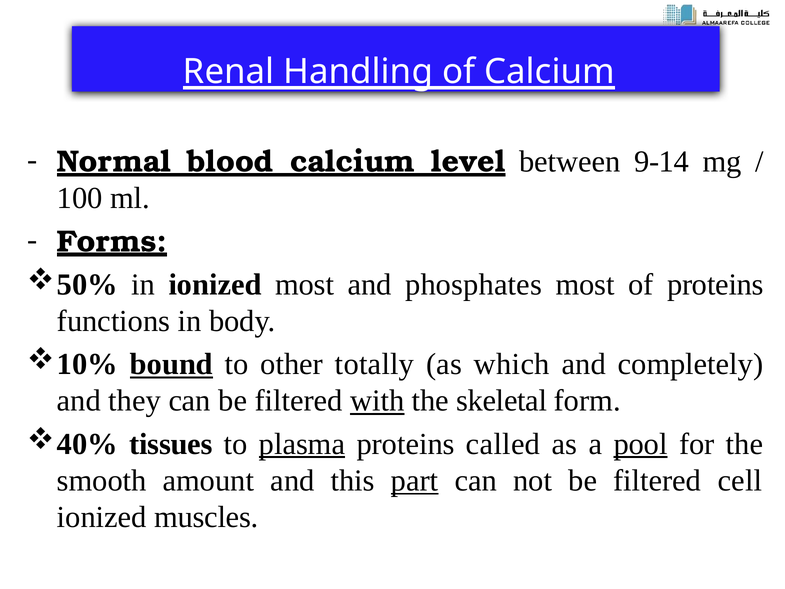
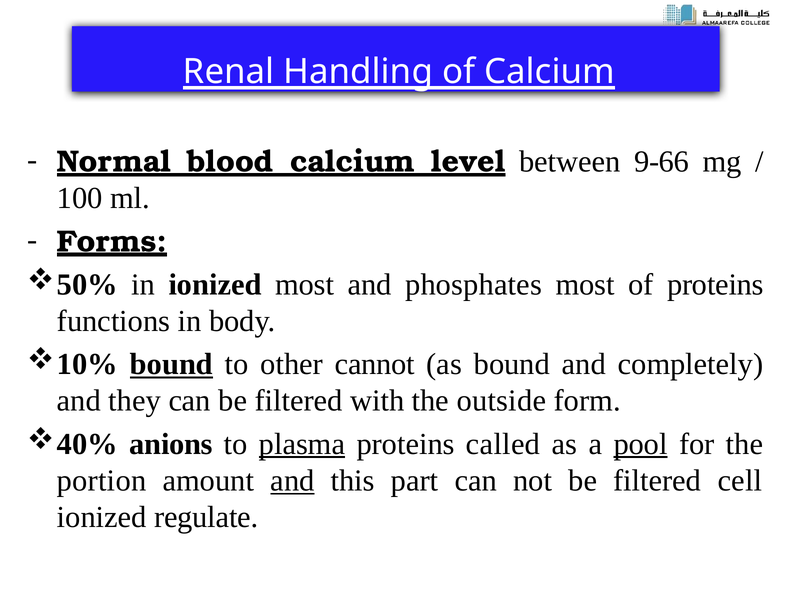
9-14: 9-14 -> 9-66 (662, 162)
totally: totally -> cannot (375, 364)
as which: which -> bound (512, 364)
with underline: present -> none (377, 401)
skeletal: skeletal -> outside (501, 401)
tissues: tissues -> anions (171, 444)
smooth: smooth -> portion (102, 480)
and underline: none -> present (293, 480)
part underline: present -> none (415, 480)
muscles: muscles -> regulate (206, 517)
